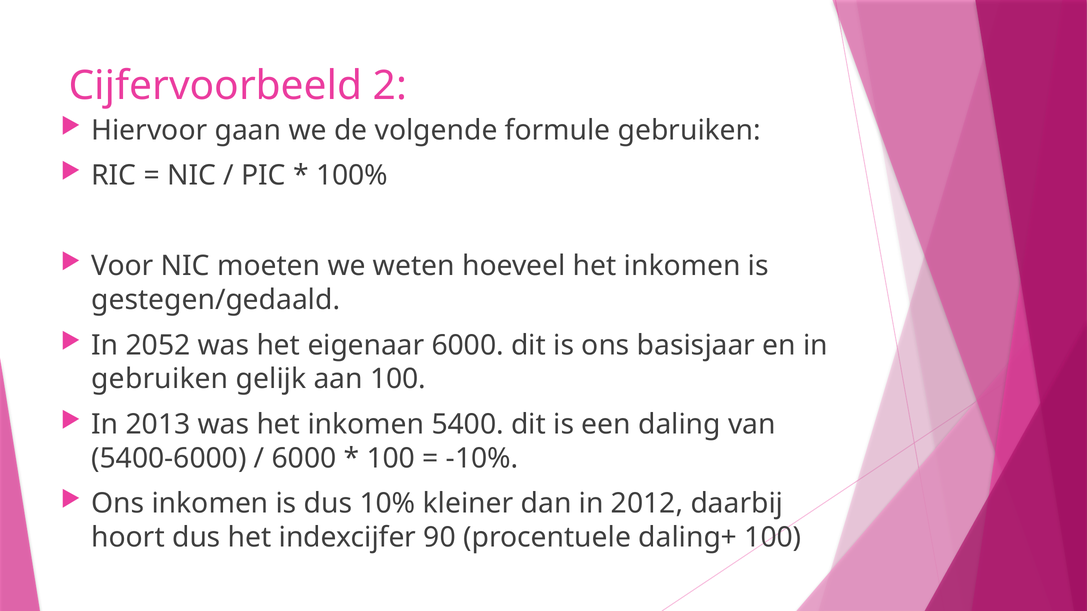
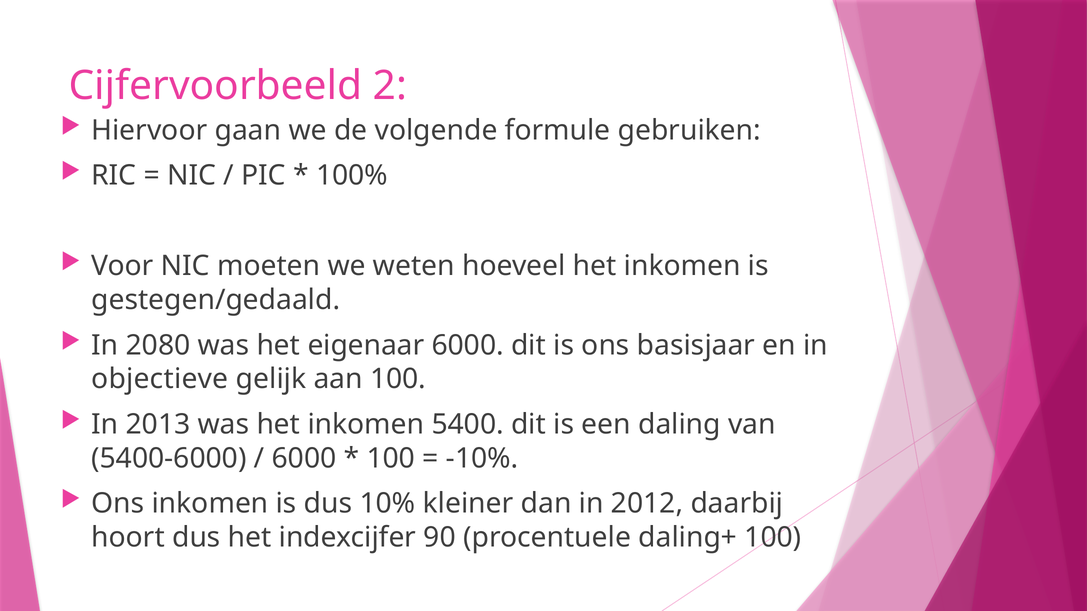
2052: 2052 -> 2080 (158, 345)
gebruiken: gebruiken -> objectieve (160, 379)
